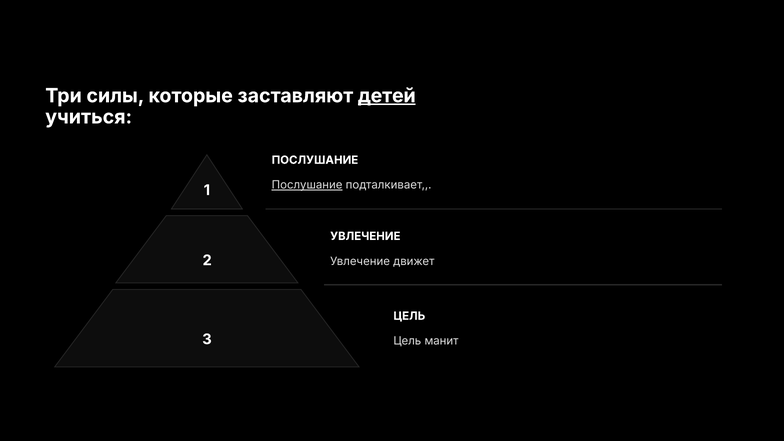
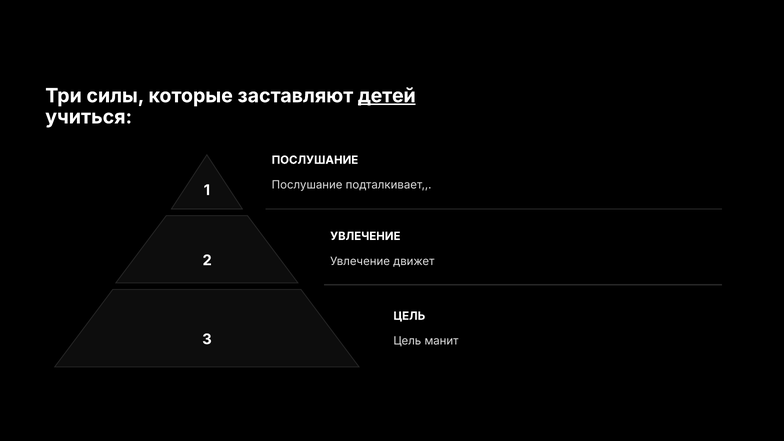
Послушание underline: present -> none (307, 185)
